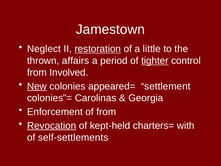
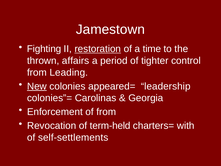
Neglect: Neglect -> Fighting (44, 49)
little: little -> time (152, 49)
tighter underline: present -> none (155, 61)
Involved: Involved -> Leading (69, 72)
settlement: settlement -> leadership (166, 86)
Revocation underline: present -> none (52, 125)
kept-held: kept-held -> term-held (110, 125)
